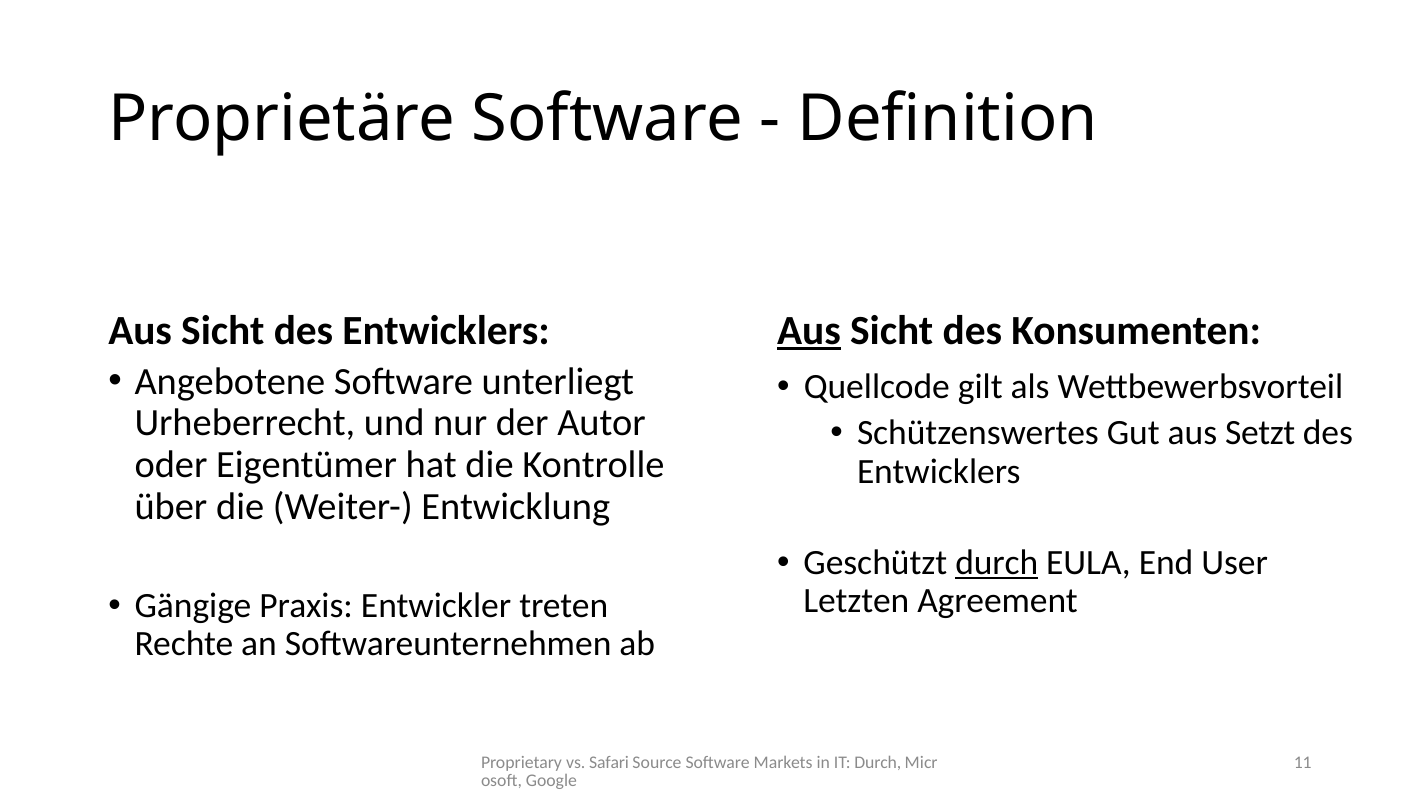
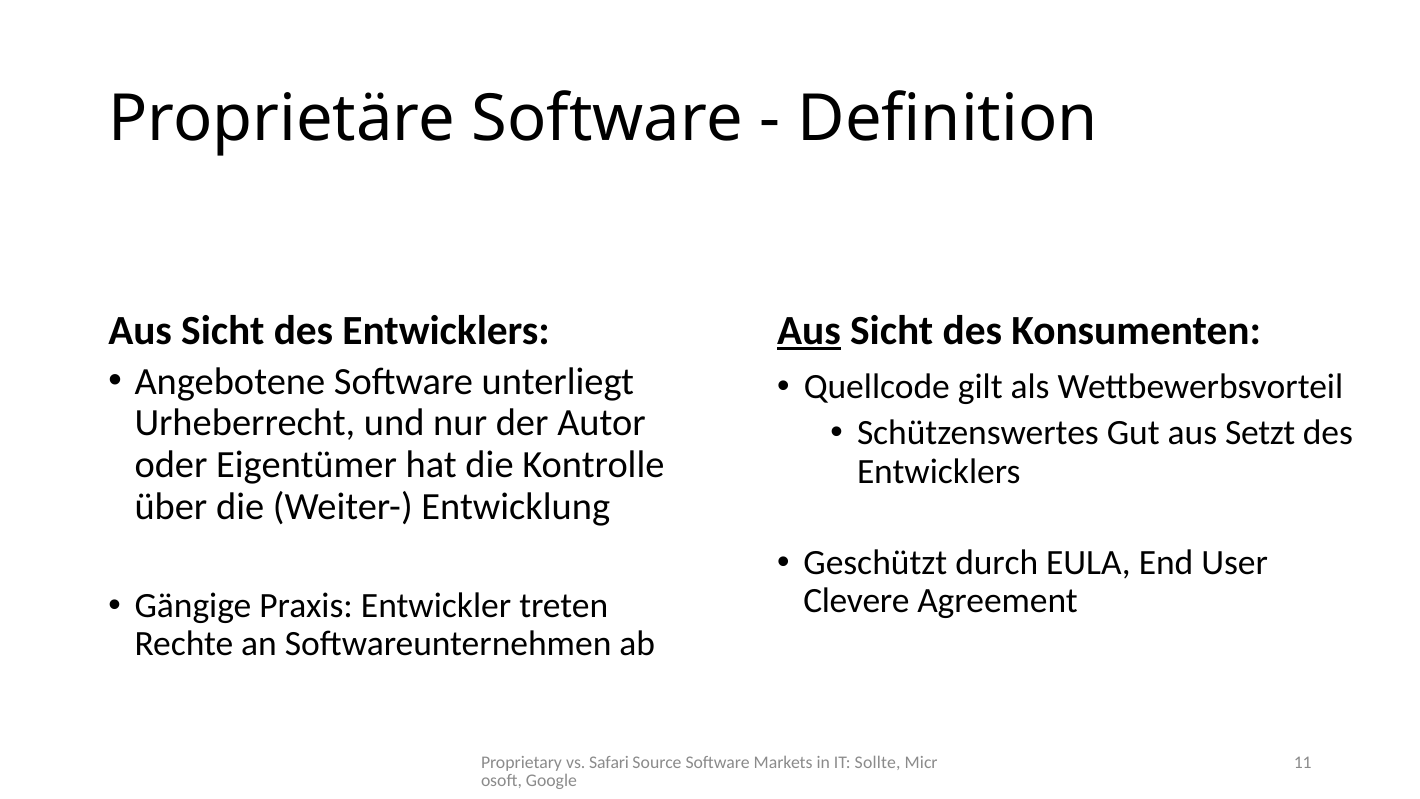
durch underline: present -> none (997, 563)
Letzten: Letzten -> Clevere (856, 601)
IT Durch: Durch -> Sollte (878, 763)
